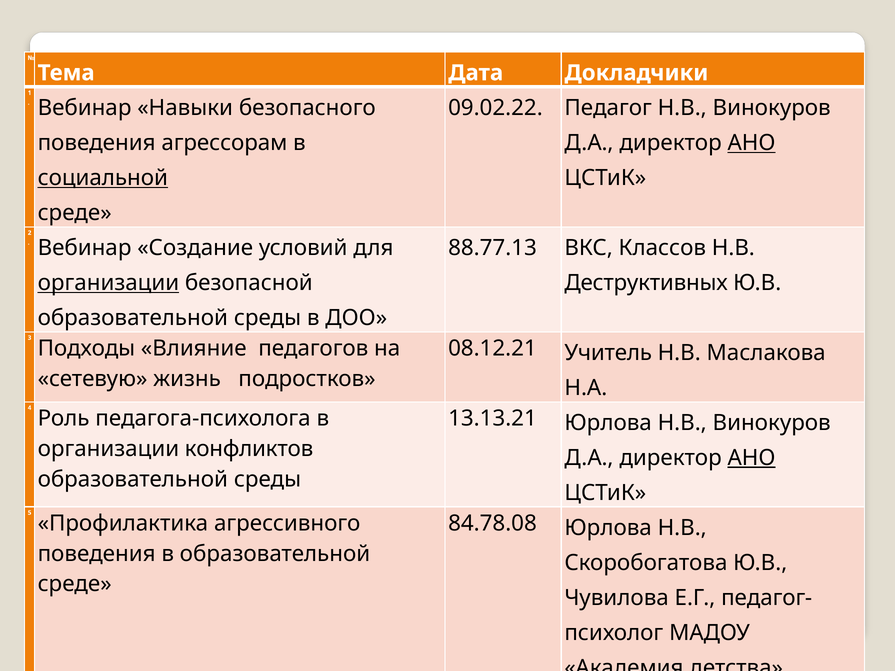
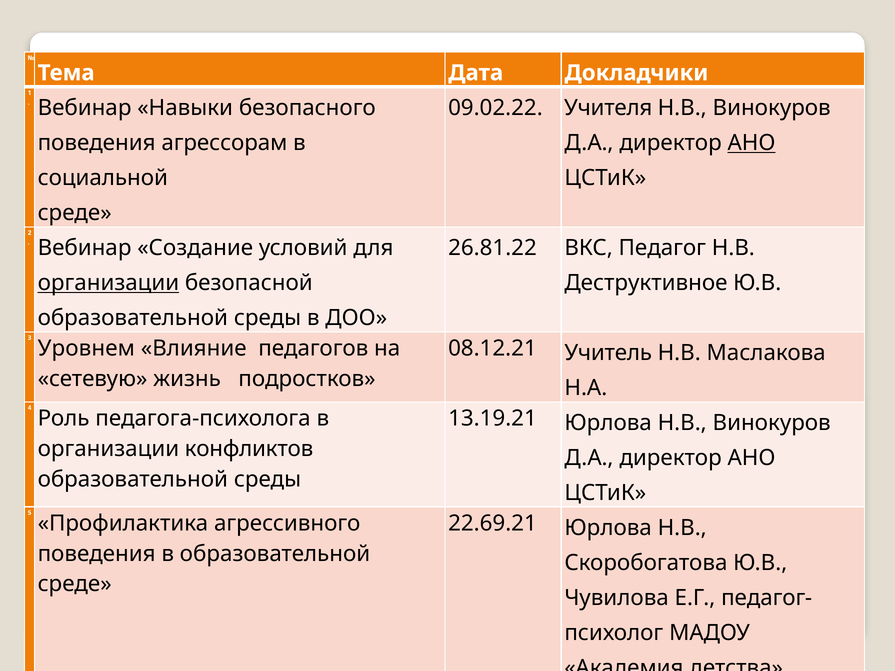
Педагог: Педагог -> Учителя (608, 108)
социальной underline: present -> none (103, 178)
88.77.13: 88.77.13 -> 26.81.22 (492, 248)
Классов: Классов -> Педагог (662, 248)
Деструктивных: Деструктивных -> Деструктивное (646, 283)
Подходы: Подходы -> Уровнем (86, 348)
13.13.21: 13.13.21 -> 13.19.21 (492, 418)
АНО underline: present -> none (751, 458)
84.78.08: 84.78.08 -> 22.69.21 (492, 523)
